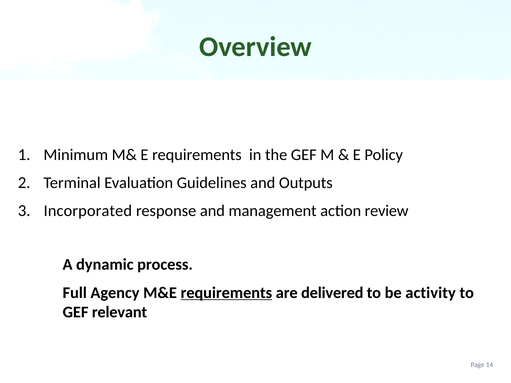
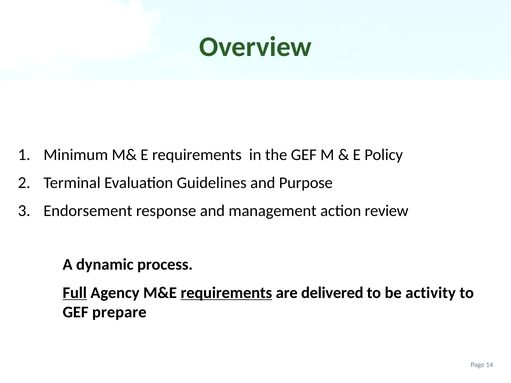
Outputs: Outputs -> Purpose (306, 183)
Incorporated: Incorporated -> Endorsement (88, 211)
Full underline: none -> present (75, 293)
relevant: relevant -> prepare (119, 312)
